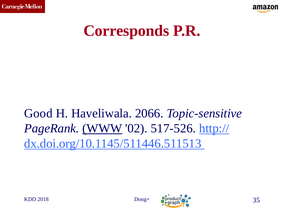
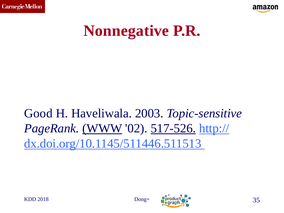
Corresponds: Corresponds -> Nonnegative (126, 31)
2066: 2066 -> 2003 (149, 113)
517-526 underline: none -> present (173, 128)
